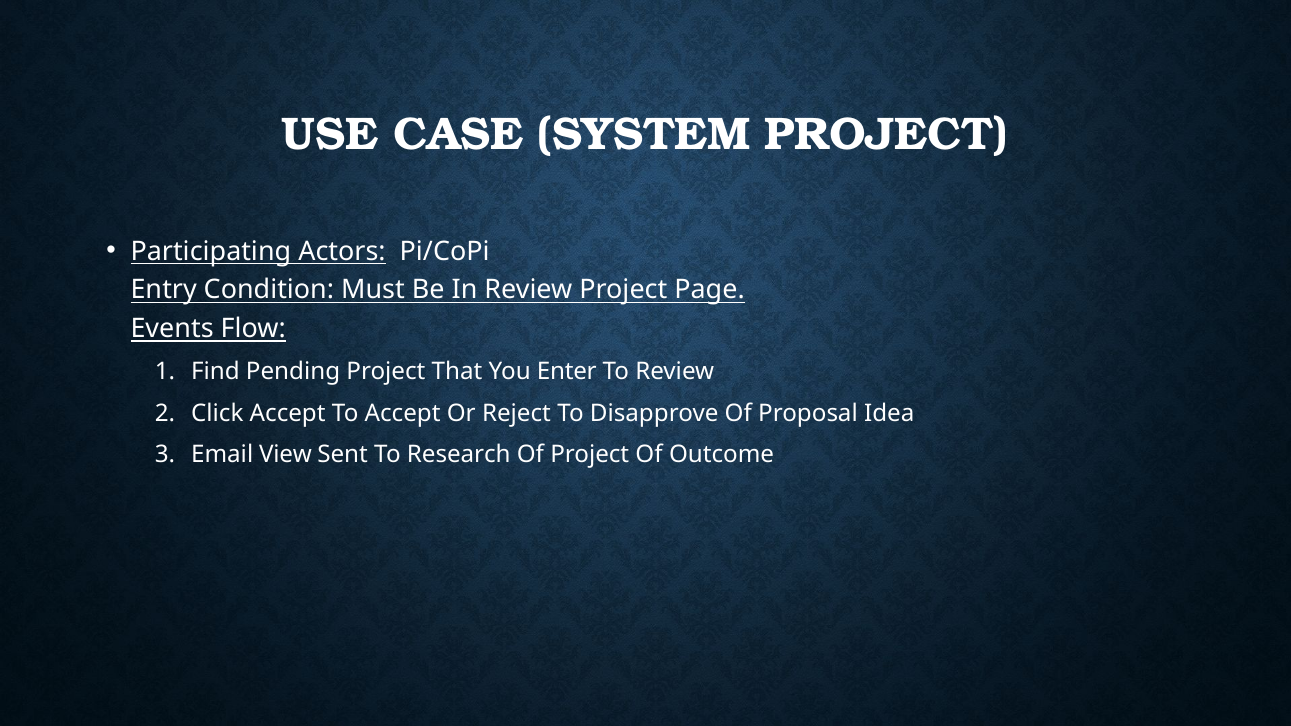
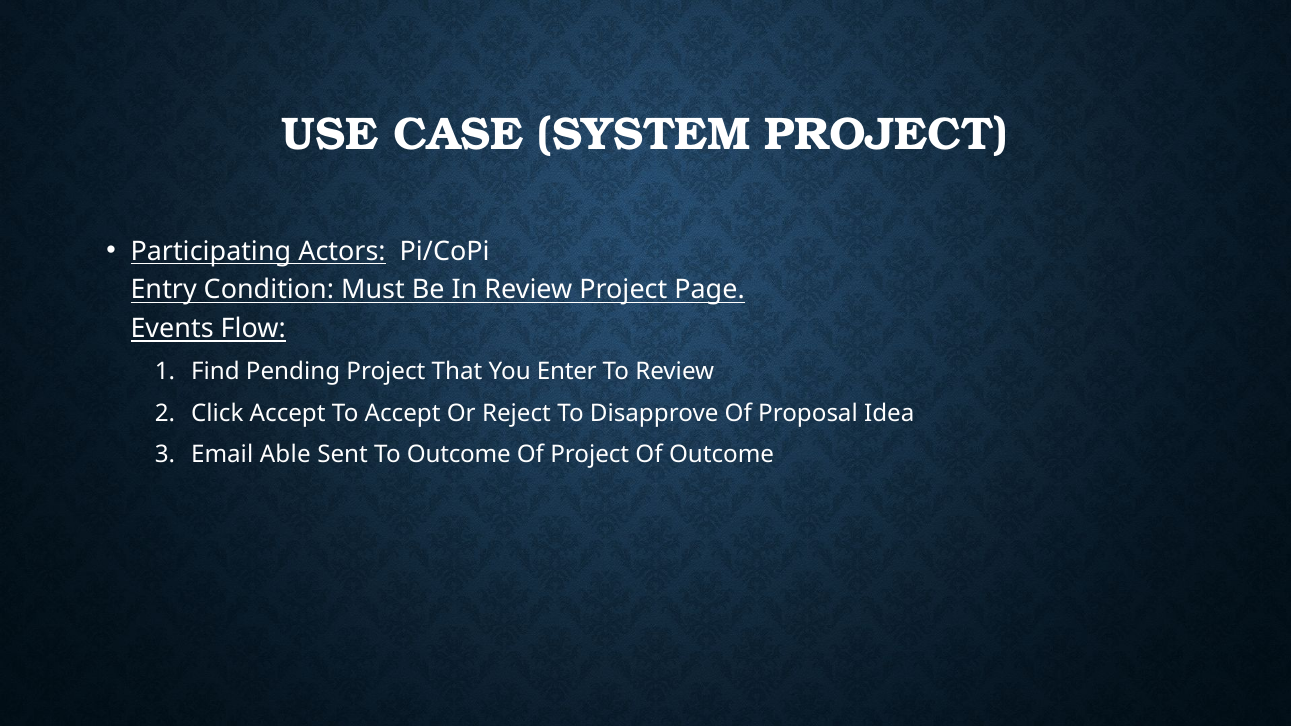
View: View -> Able (285, 455)
To Research: Research -> Outcome (459, 455)
